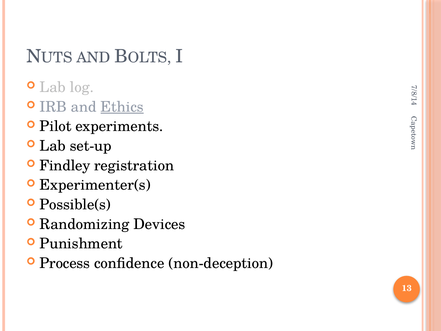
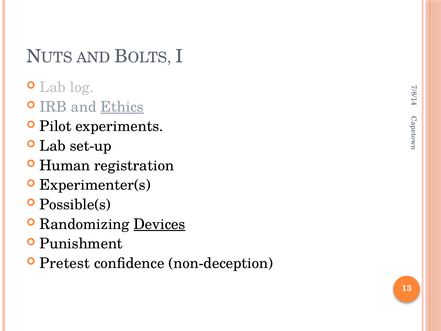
Findley: Findley -> Human (65, 165)
Devices underline: none -> present (159, 224)
Process: Process -> Pretest (65, 263)
